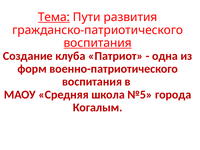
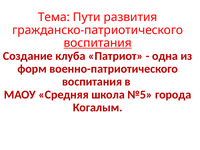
Тема underline: present -> none (54, 17)
